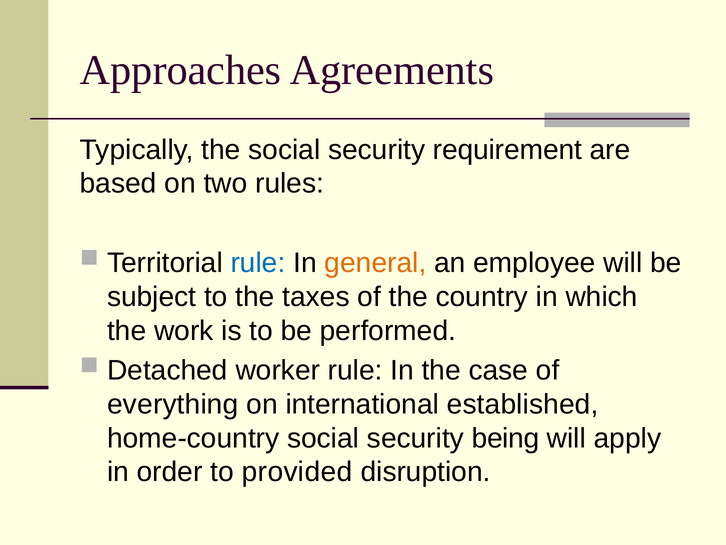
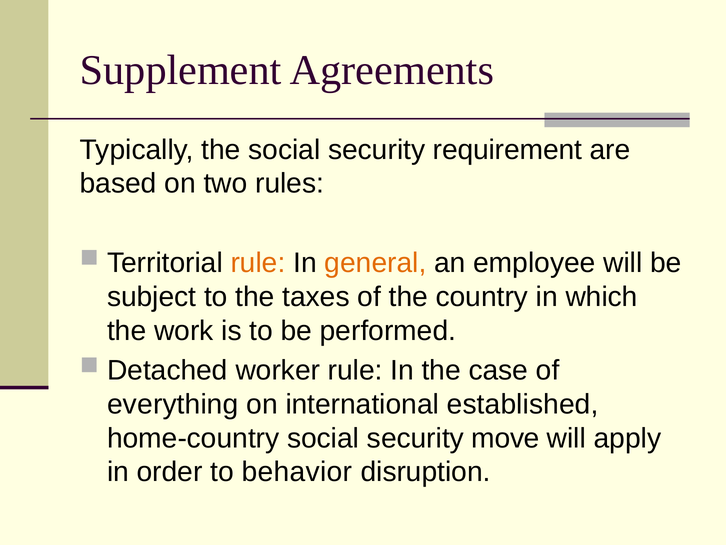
Approaches: Approaches -> Supplement (181, 70)
rule colour: blue -> orange (258, 263)
being: being -> move (506, 438)
provided: provided -> behavior (297, 472)
